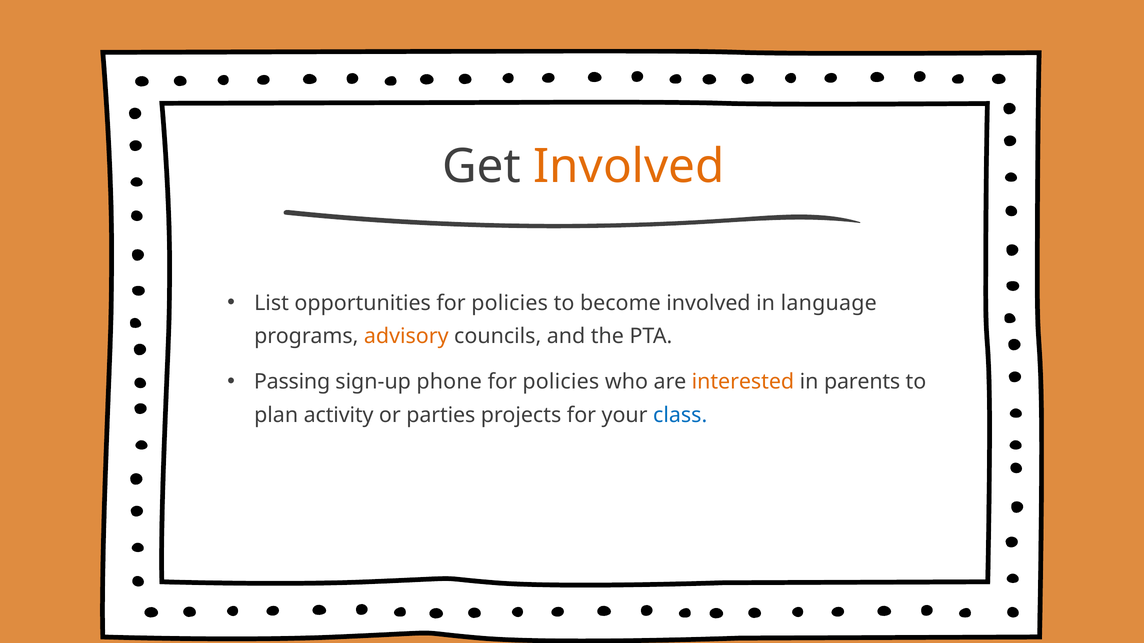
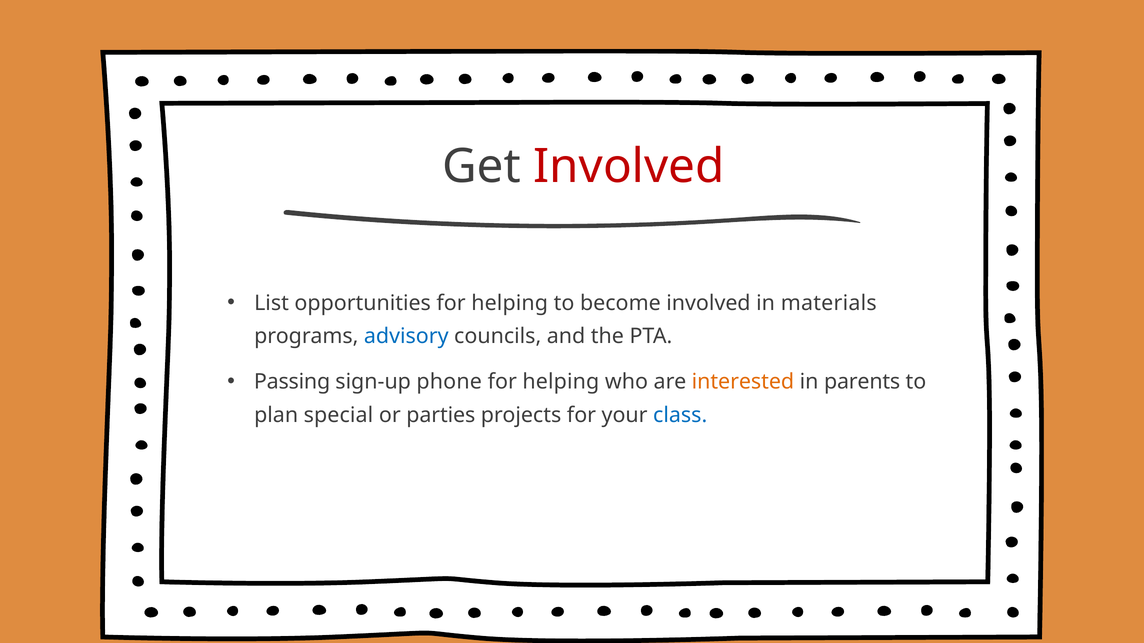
Involved colour: orange -> red (629, 167)
opportunities for policies: policies -> helping (510, 303)
language: language -> materials (829, 303)
advisory colour: orange -> blue (406, 337)
policies: policies -> helping (561, 382)
activity: activity -> special (338, 415)
